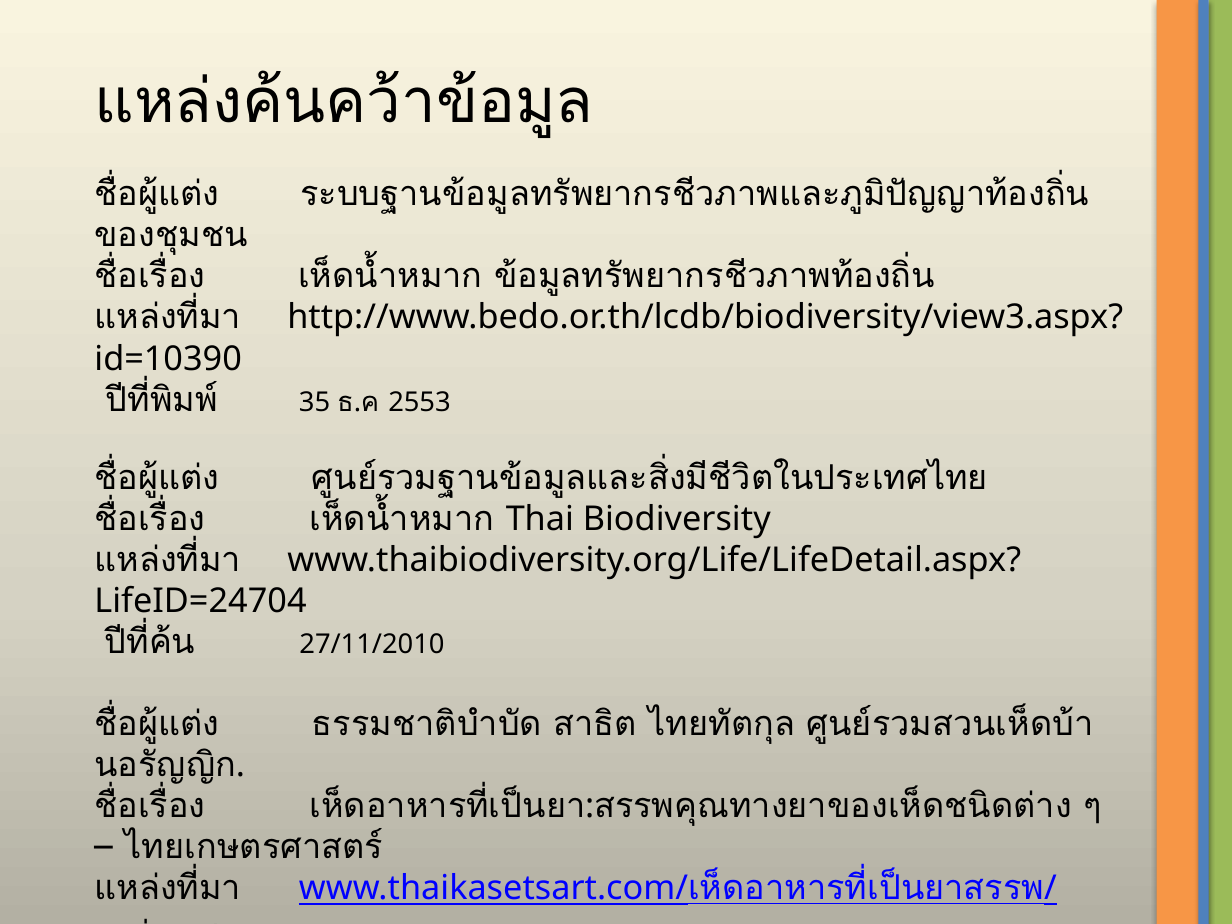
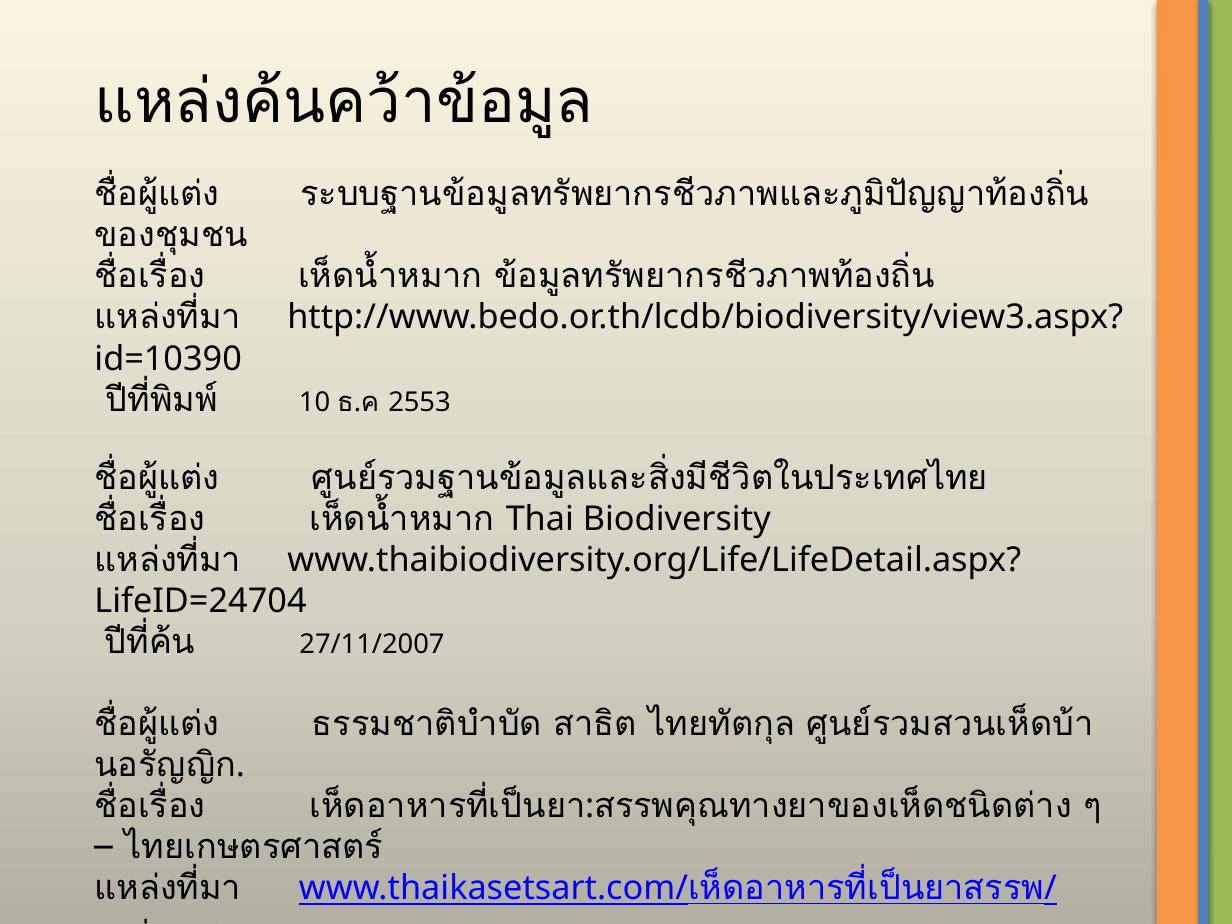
35: 35 -> 10 (315, 402)
27/11/2010: 27/11/2010 -> 27/11/2007 (372, 644)
